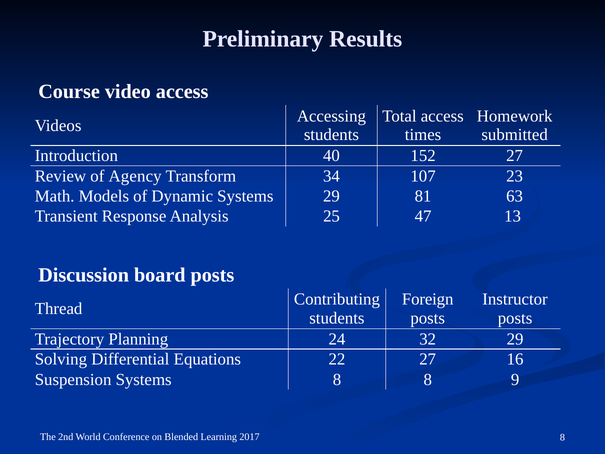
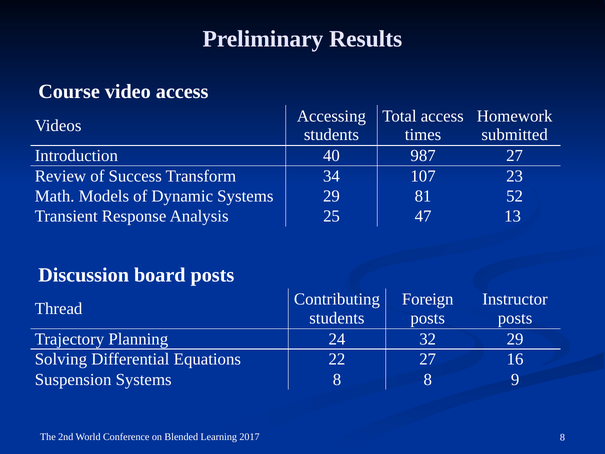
152: 152 -> 987 (423, 156)
Agency: Agency -> Success (135, 176)
63: 63 -> 52 (515, 196)
